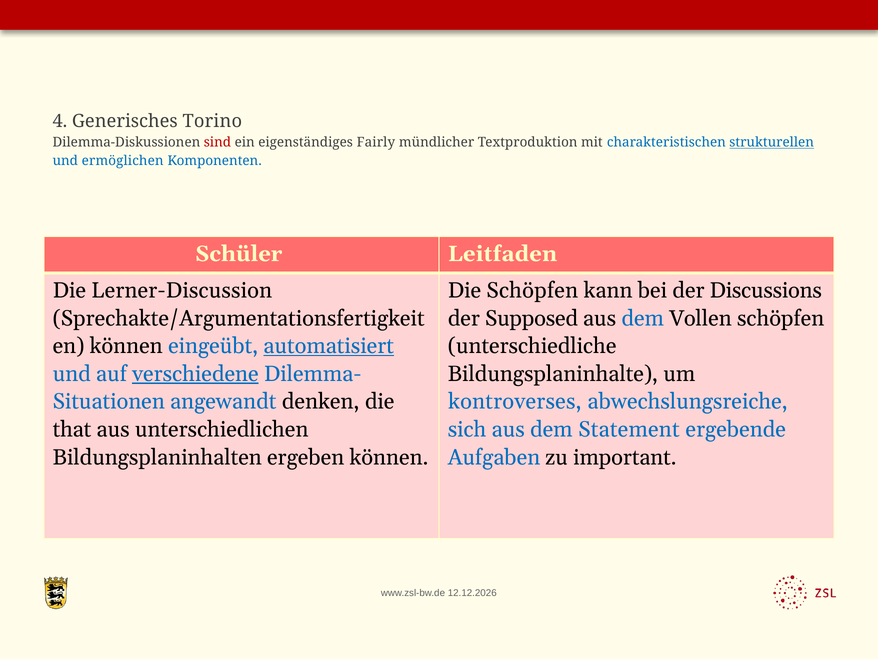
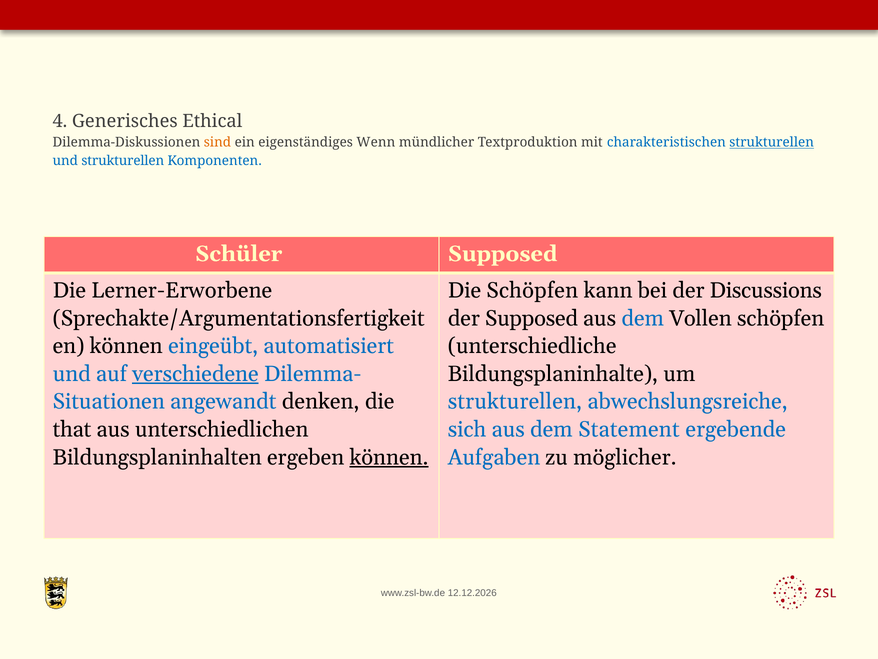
Torino: Torino -> Ethical (212, 121)
sind colour: red -> orange (217, 142)
Fairly: Fairly -> Wenn (376, 142)
und ermöglichen: ermöglichen -> strukturellen (123, 161)
Schüler Leitfaden: Leitfaden -> Supposed (503, 254)
Lerner-Discussion: Lerner-Discussion -> Lerner-Erworbene (182, 290)
automatisiert underline: present -> none (329, 346)
kontroverses: kontroverses -> strukturellen (515, 401)
können underline: none -> present (389, 457)
important: important -> möglicher (625, 457)
